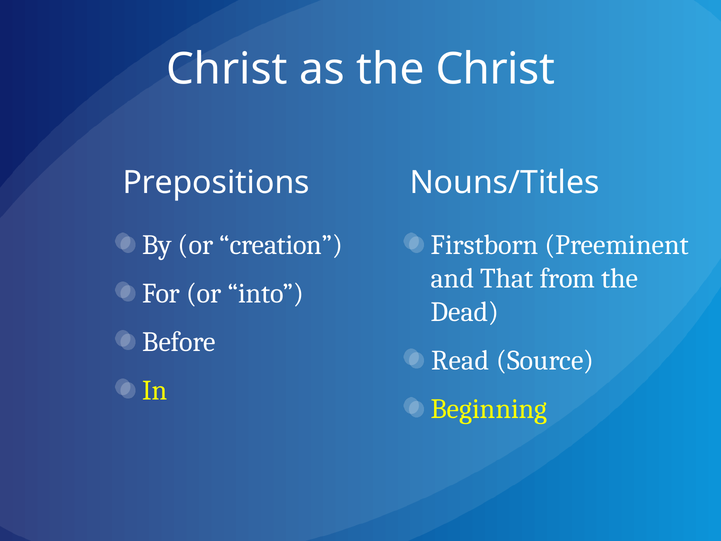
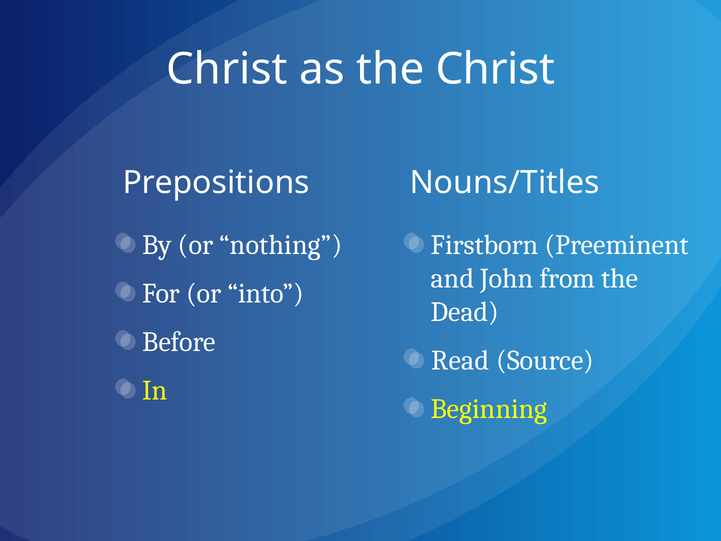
creation: creation -> nothing (281, 245)
That: That -> John (507, 278)
